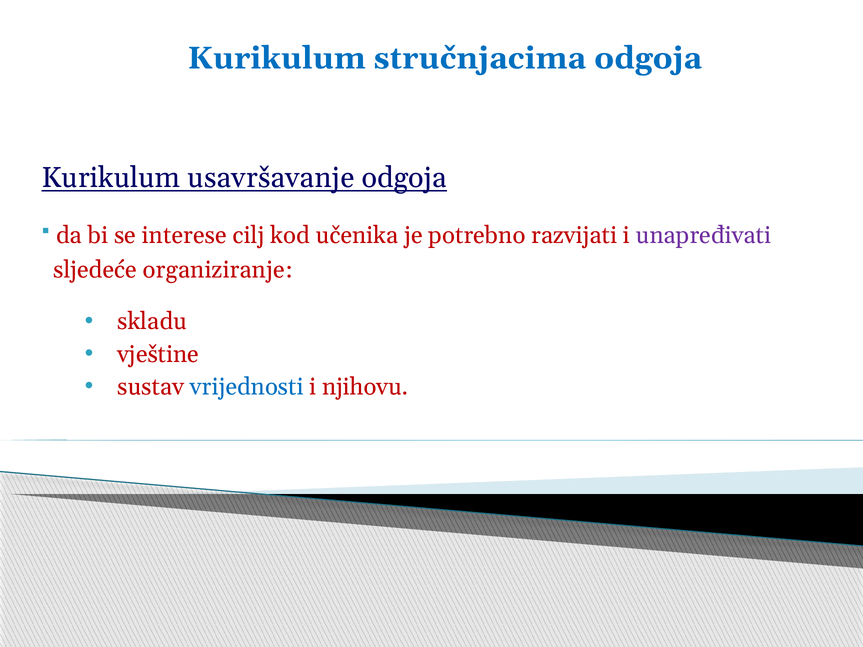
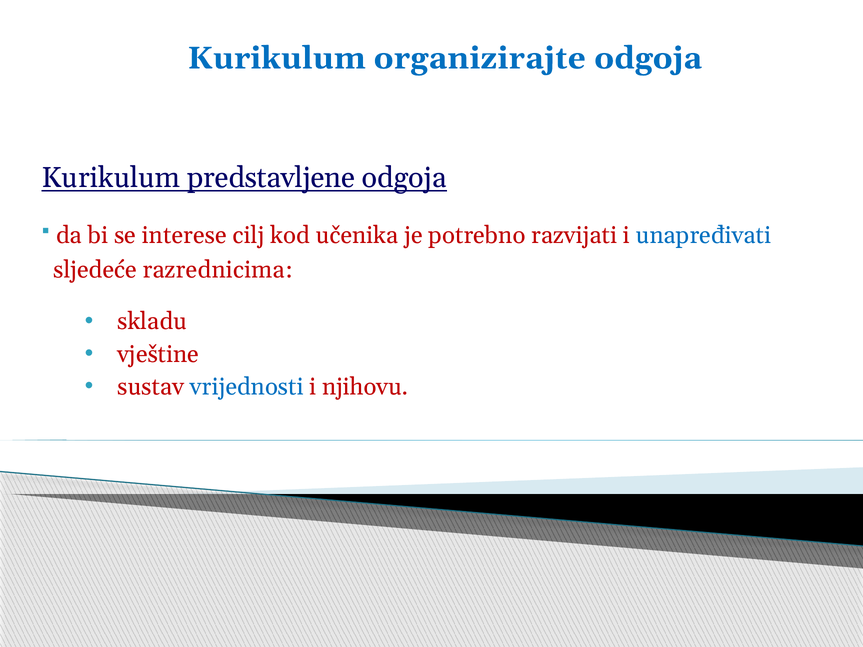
stručnjacima: stručnjacima -> organizirajte (480, 58)
usavršavanje: usavršavanje -> predstavljene (271, 178)
unapređivati colour: purple -> blue (703, 236)
organiziranje: organiziranje -> razrednicima (218, 270)
